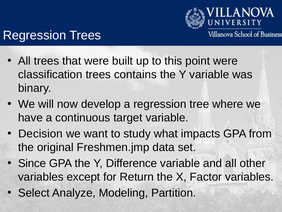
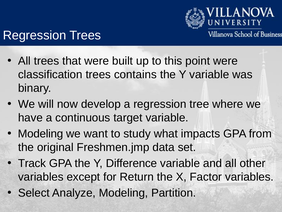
Decision: Decision -> Modeling (41, 133)
Since: Since -> Track (32, 163)
